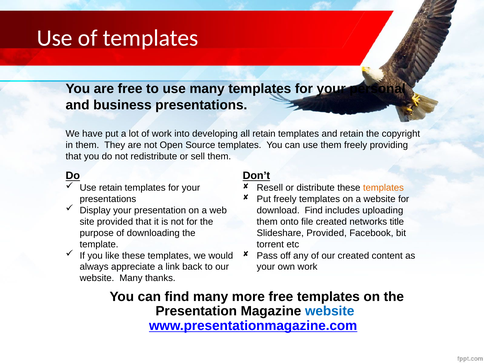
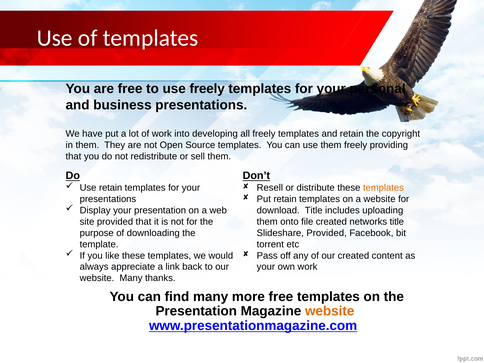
use many: many -> freely (207, 89)
all retain: retain -> freely (264, 134)
Put freely: freely -> retain (285, 199)
download Find: Find -> Title (314, 210)
website colour: blue -> orange (330, 311)
